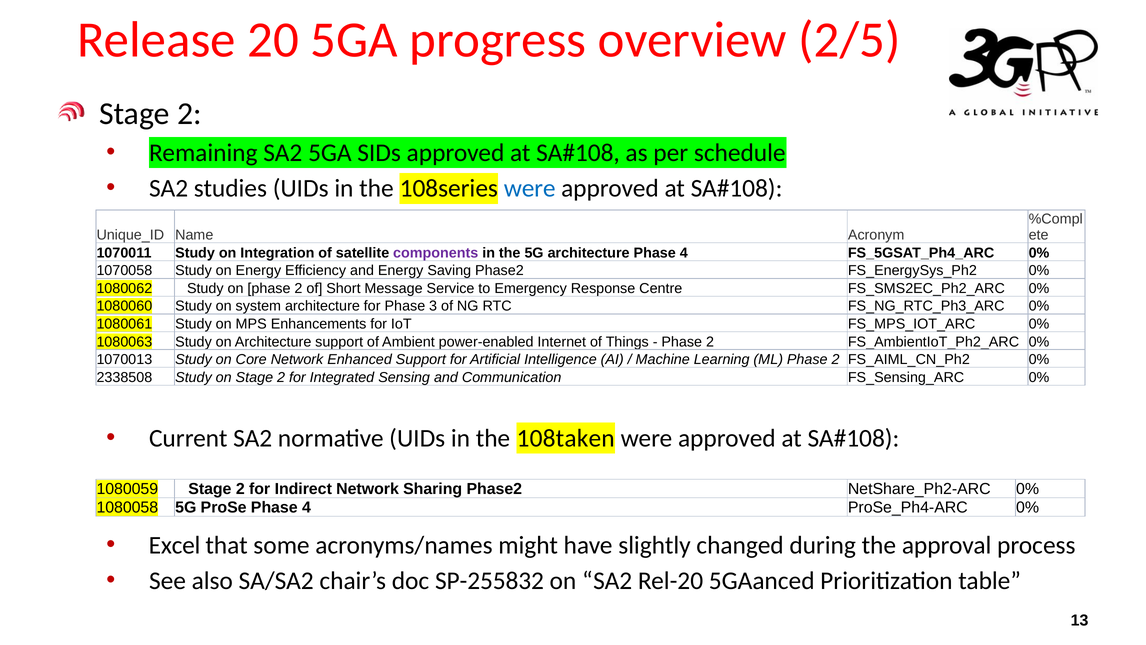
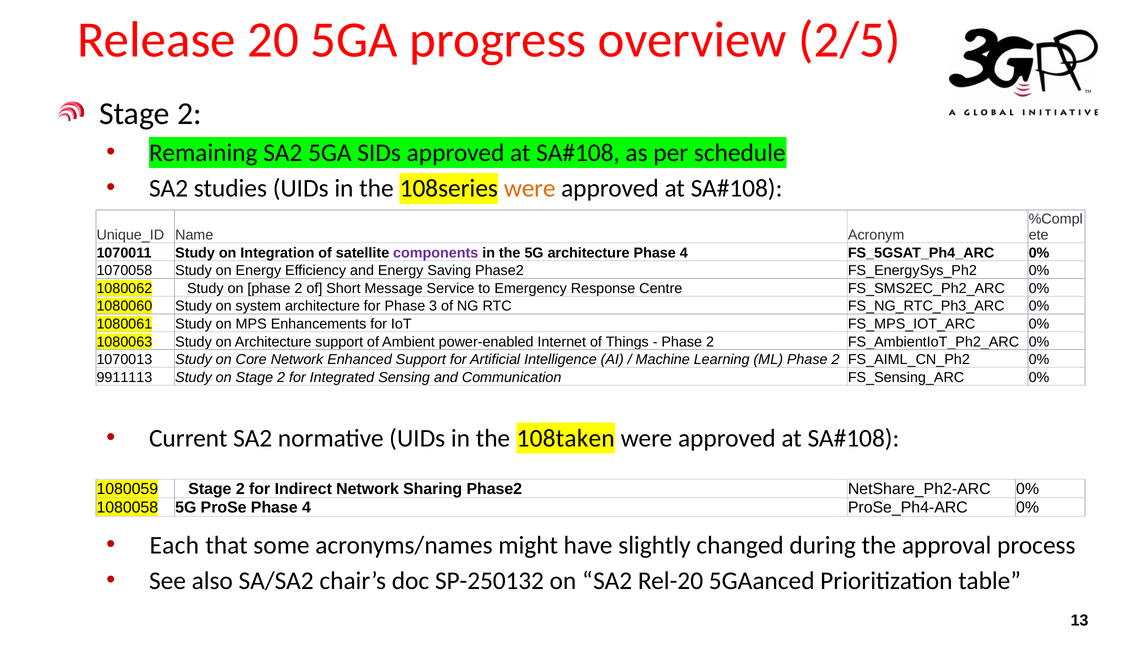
were colour: blue -> orange (530, 188)
2338508: 2338508 -> 9911113 (124, 377)
Excel: Excel -> Each (174, 545)
SP-255832: SP-255832 -> SP-250132 (489, 581)
